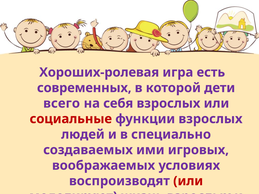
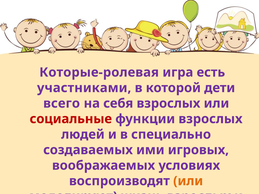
Хороших-ролевая: Хороших-ролевая -> Которые-ролевая (99, 72)
современных: современных -> участниками (84, 88)
или colour: red -> orange (188, 181)
